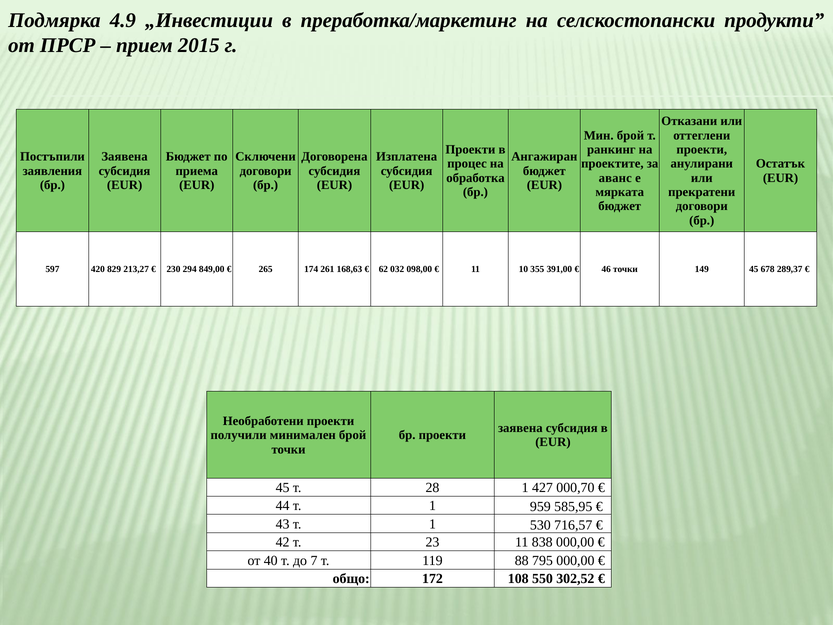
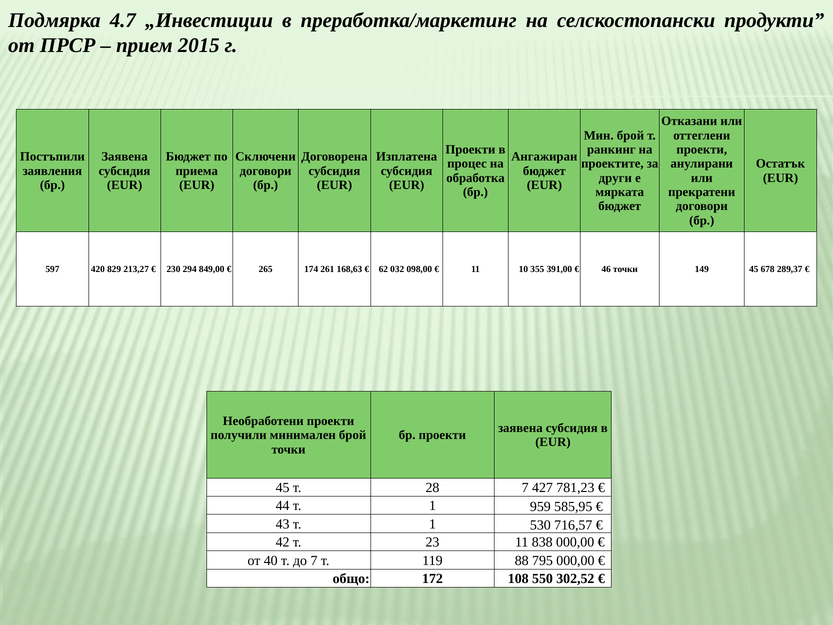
4.9: 4.9 -> 4.7 (123, 20)
аванс: аванс -> други (615, 178)
28 1: 1 -> 7 (525, 487)
000,70: 000,70 -> 781,23 (575, 487)
